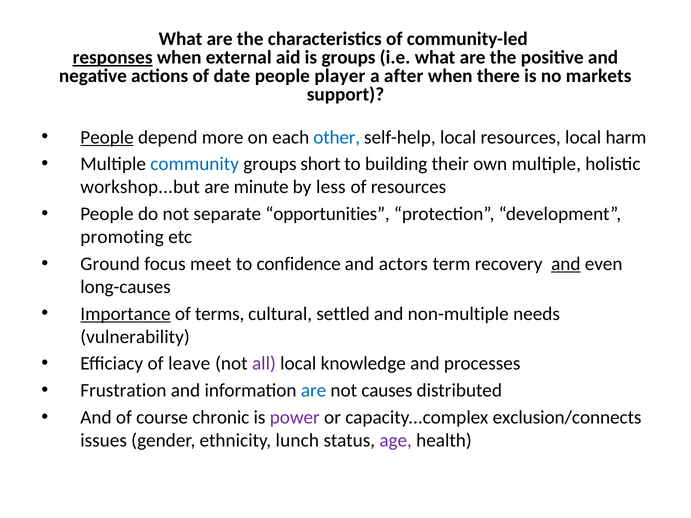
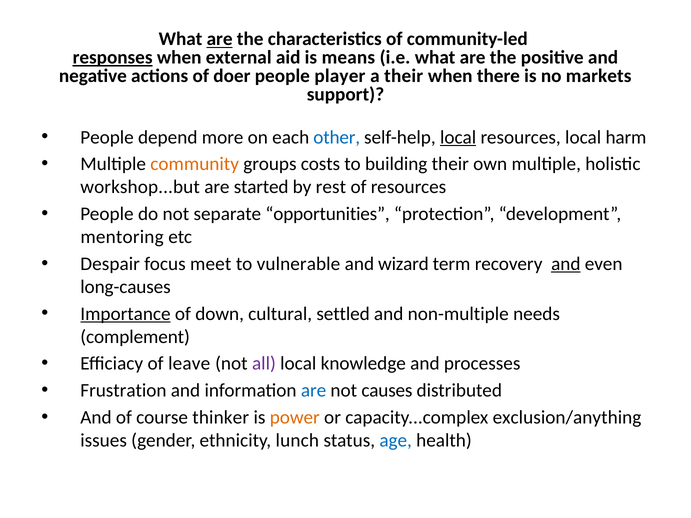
are underline: none -> present (220, 39)
is groups: groups -> means (348, 58)
date: date -> doer (232, 76)
a after: after -> their (404, 76)
People underline: present -> none (107, 137)
local underline: none -> present (458, 137)
community colour: blue -> orange (195, 164)
short: short -> costs (320, 164)
minute: minute -> started (261, 187)
less: less -> rest (331, 187)
promoting: promoting -> mentoring (122, 237)
Ground: Ground -> Despair (110, 264)
confidence: confidence -> vulnerable (298, 264)
actors: actors -> wizard (403, 264)
terms: terms -> down (220, 314)
vulnerability: vulnerability -> complement (135, 337)
chronic: chronic -> thinker (221, 418)
power colour: purple -> orange (295, 418)
exclusion/connects: exclusion/connects -> exclusion/anything (567, 418)
age colour: purple -> blue (396, 441)
